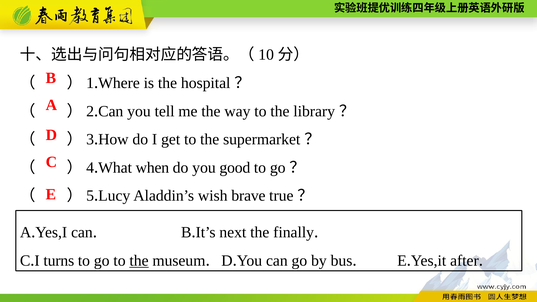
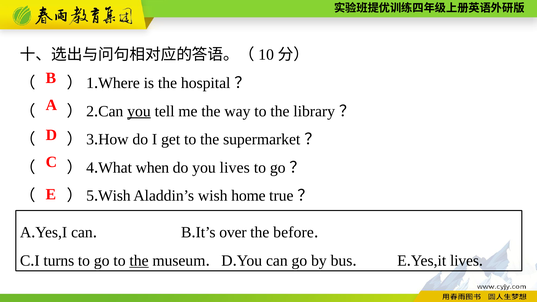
you underline: none -> present (139, 111)
you good: good -> lives (235, 168)
Lucy: Lucy -> Wish (114, 196)
brave: brave -> home (248, 196)
next: next -> over (233, 232)
finally: finally -> before (294, 232)
after: after -> lives (464, 261)
